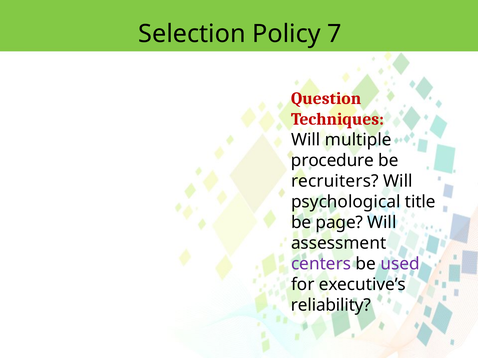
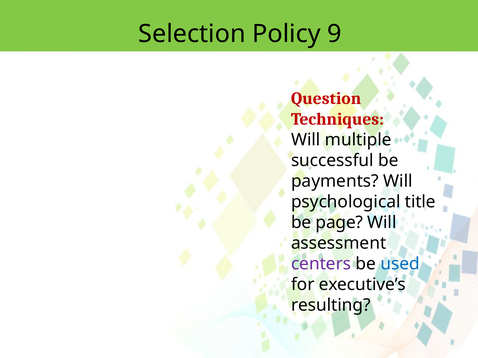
7: 7 -> 9 (335, 34)
procedure: procedure -> successful (332, 161)
recruiters: recruiters -> payments (335, 181)
used colour: purple -> blue (400, 264)
reliability: reliability -> resulting (331, 306)
